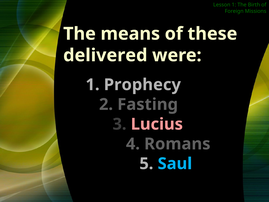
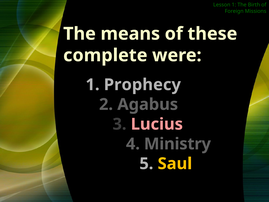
delivered: delivered -> complete (105, 55)
Fasting: Fasting -> Agabus (148, 104)
Romans: Romans -> Ministry (177, 144)
Saul colour: light blue -> yellow (175, 163)
